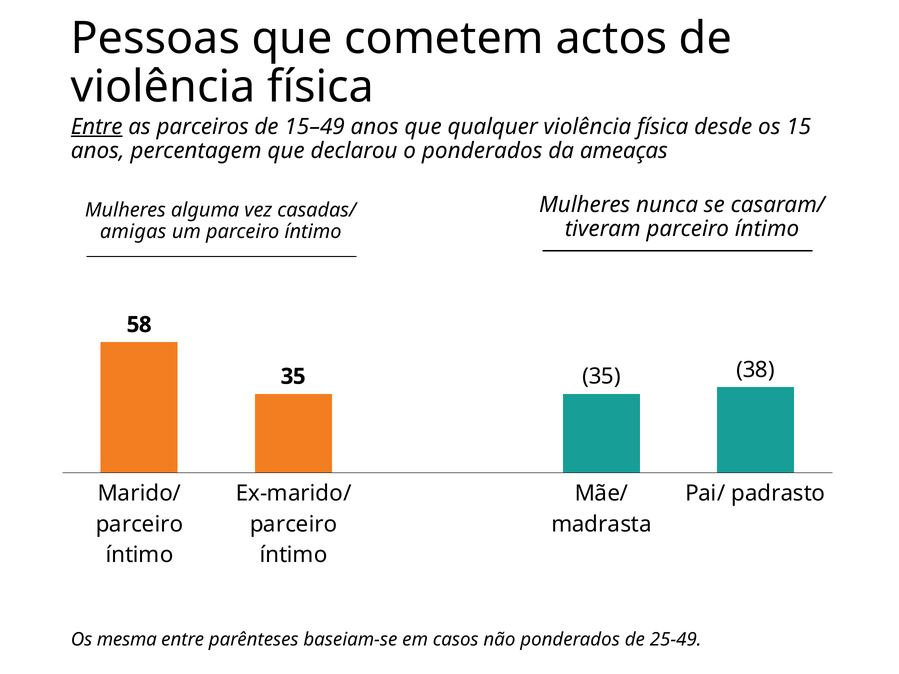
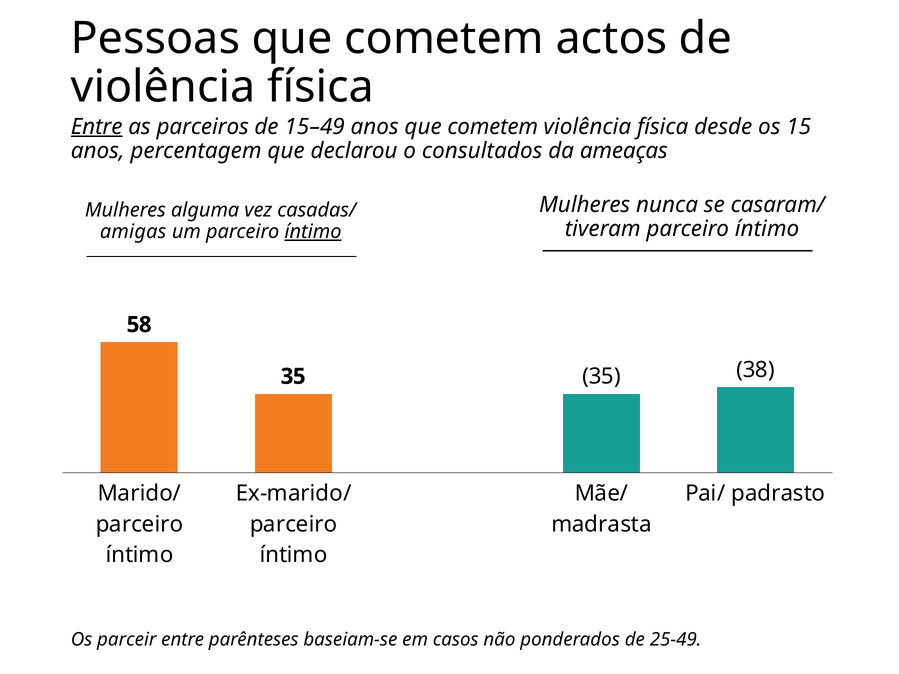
anos que qualquer: qualquer -> cometem (493, 127)
o ponderados: ponderados -> consultados (482, 151)
íntimo underline: none -> present (313, 232)
mesma: mesma -> parceir (127, 640)
